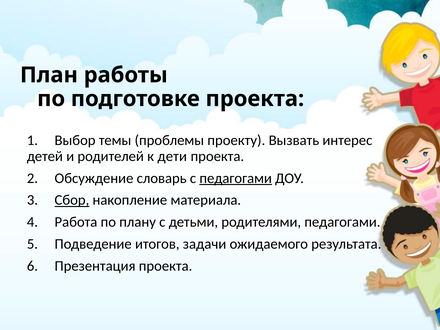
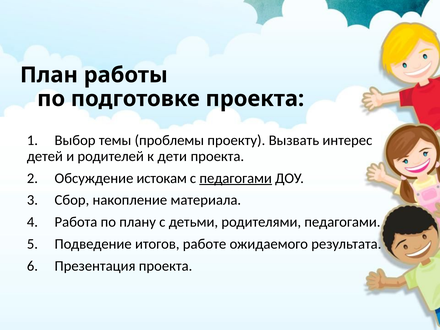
словарь: словарь -> истокам (162, 178)
Сбор underline: present -> none (72, 200)
задачи: задачи -> работе (205, 244)
